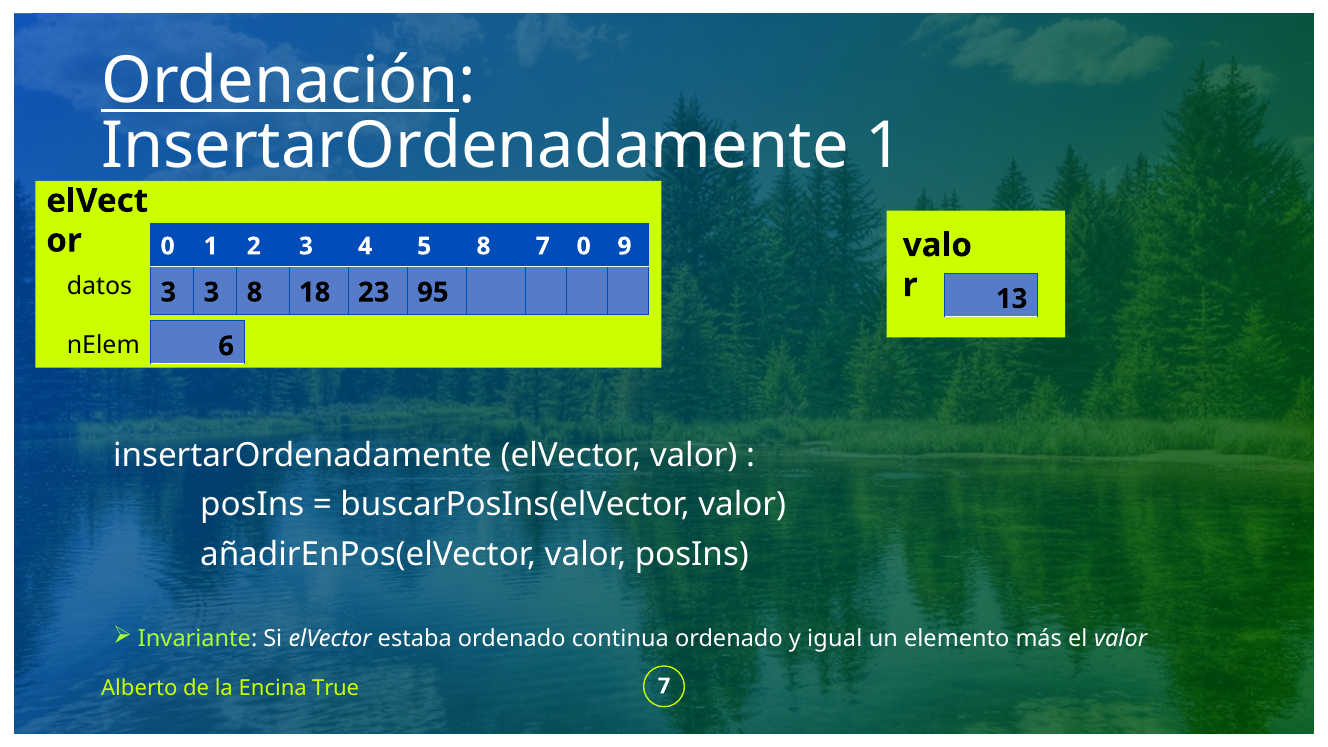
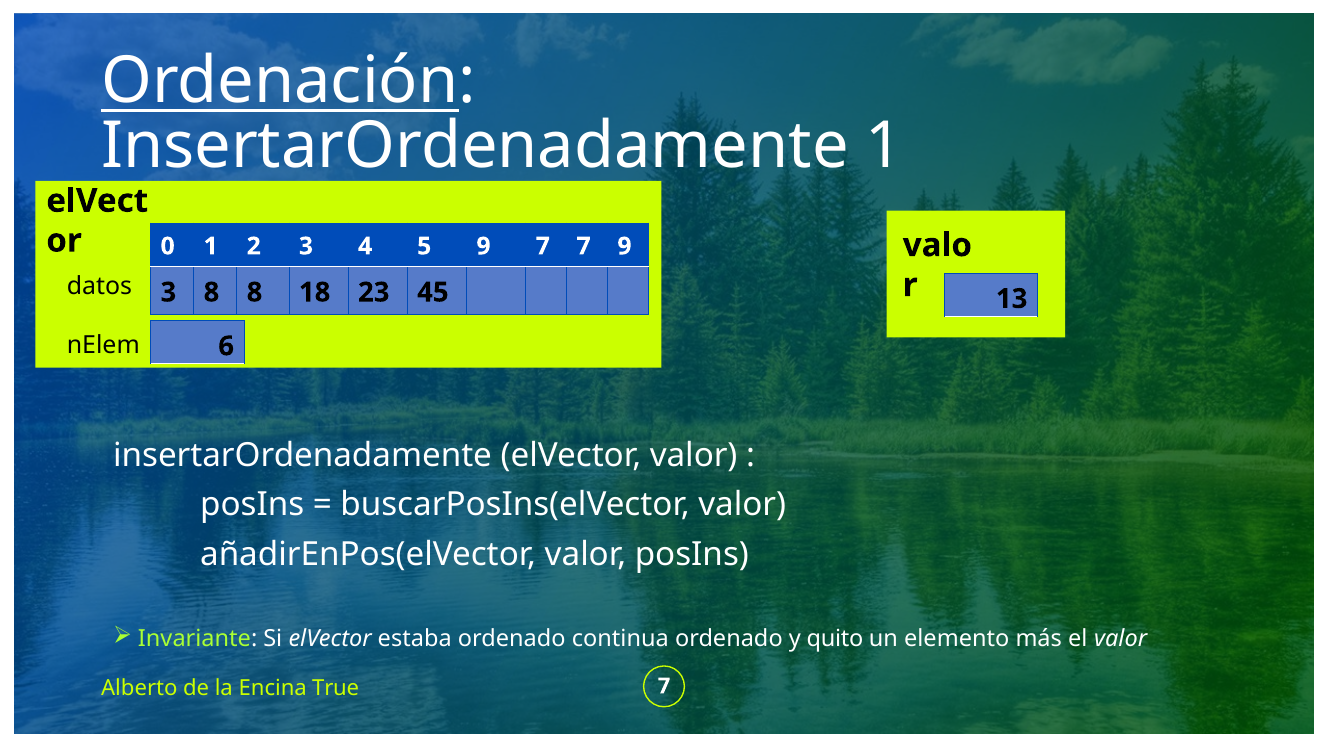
5 8: 8 -> 9 (484, 246)
7 0: 0 -> 7 (584, 246)
3 3: 3 -> 8 (211, 292)
95: 95 -> 45 (433, 292)
igual: igual -> quito (835, 638)
